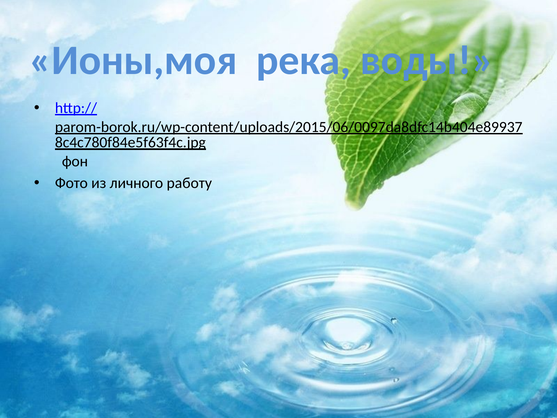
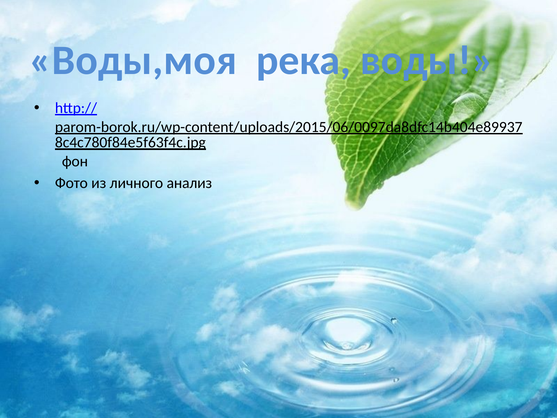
Ионы,моя: Ионы,моя -> Воды,моя (133, 60)
работу: работу -> анализ (189, 183)
